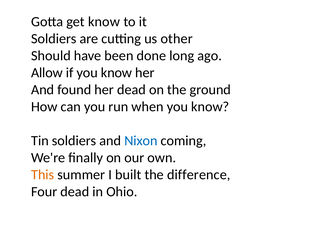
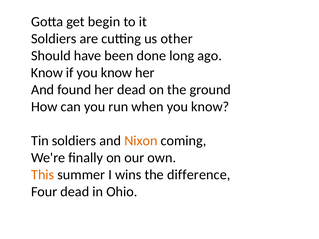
get know: know -> begin (104, 22)
Allow: Allow -> Know (47, 73)
Nixon colour: blue -> orange (141, 141)
built: built -> wins (128, 175)
